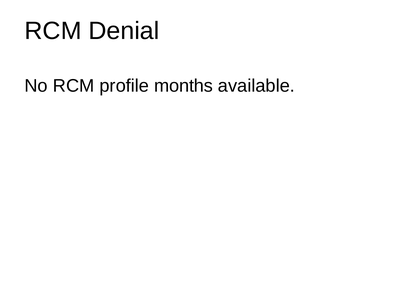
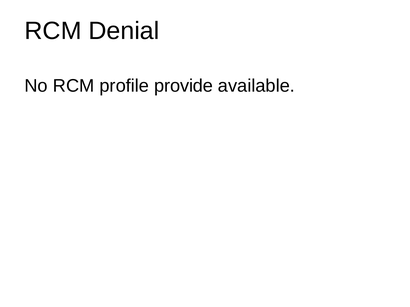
months: months -> provide (184, 86)
